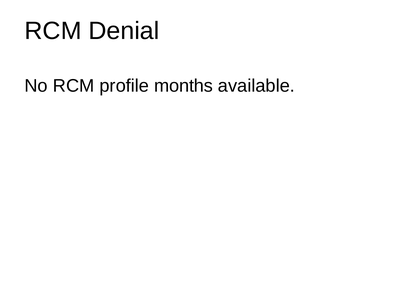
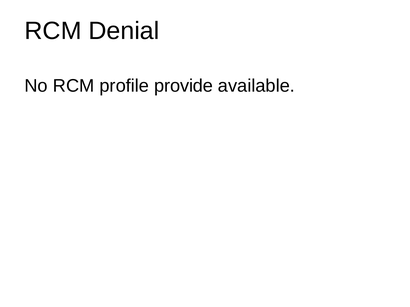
months: months -> provide (184, 86)
